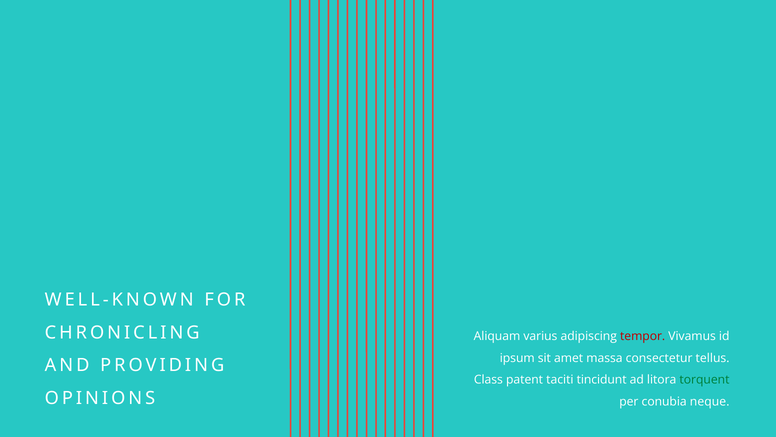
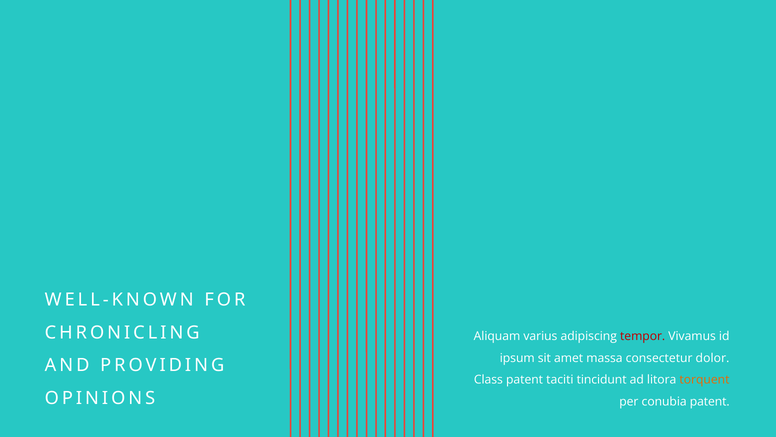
tellus: tellus -> dolor (713, 358)
torquent colour: green -> orange (704, 380)
conubia neque: neque -> patent (710, 401)
